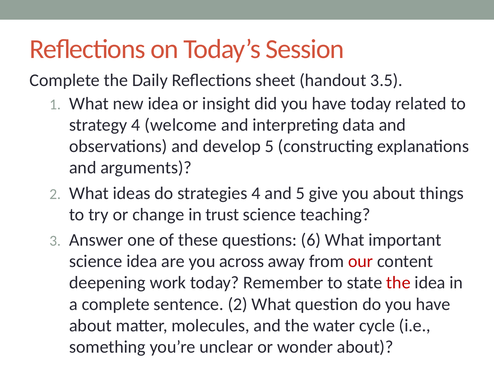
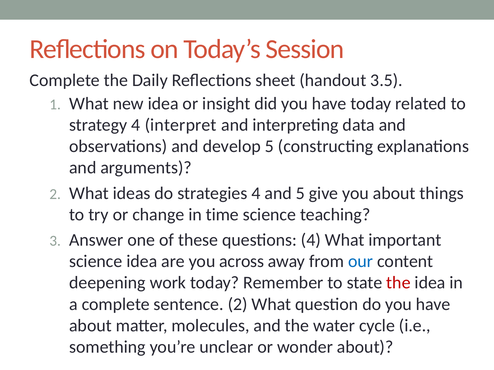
welcome: welcome -> interpret (181, 125)
trust: trust -> time (222, 215)
questions 6: 6 -> 4 (311, 240)
our colour: red -> blue (361, 262)
